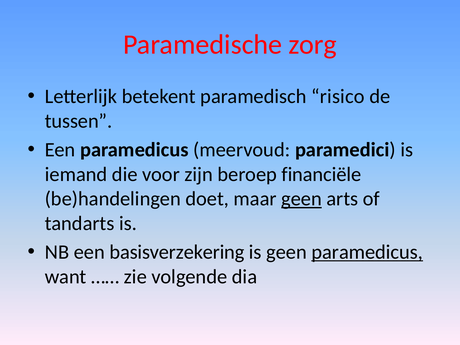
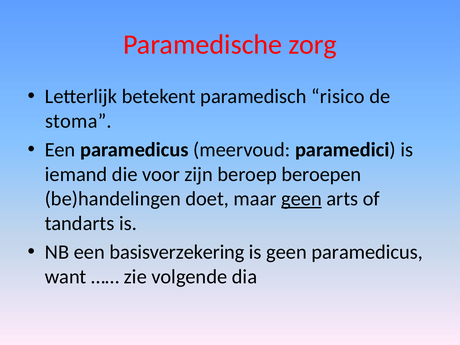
tussen: tussen -> stoma (78, 121)
financiële: financiële -> beroepen (321, 174)
paramedicus underline: present -> none (367, 252)
